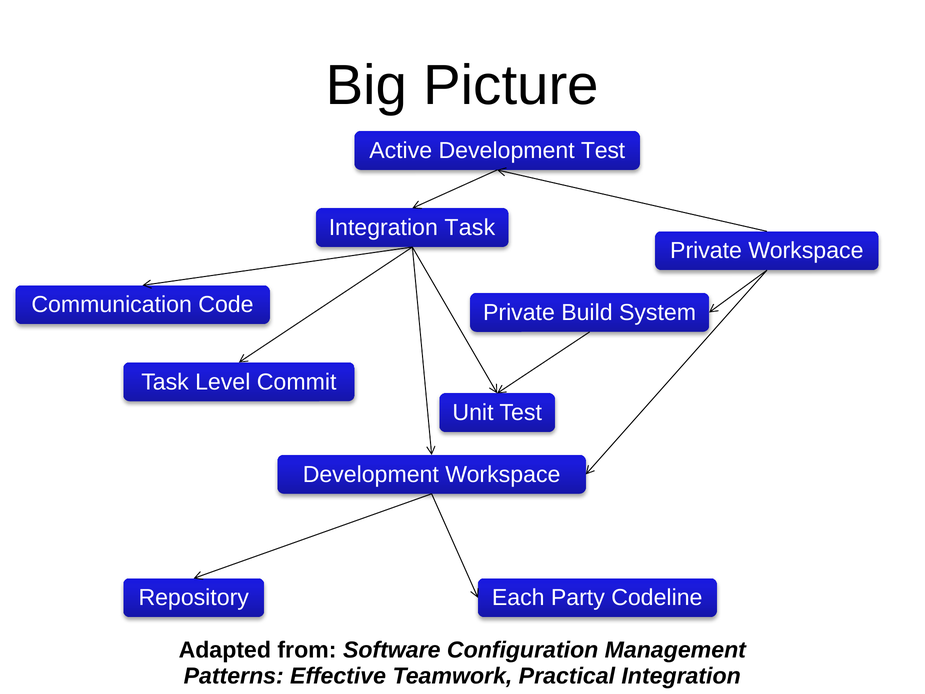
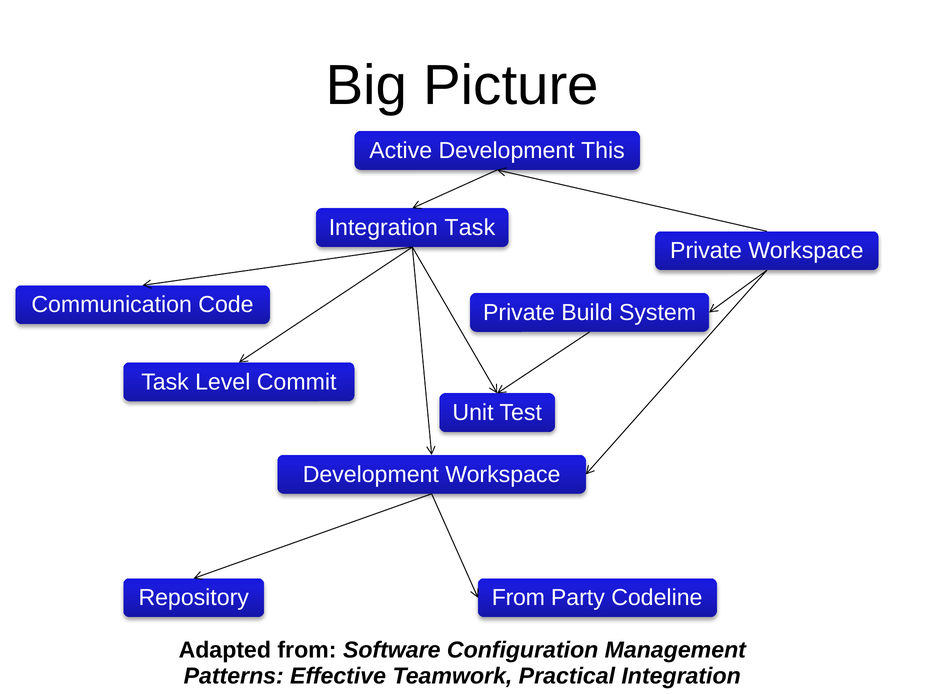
Development Test: Test -> This (603, 151)
Each: Each -> From (518, 598)
